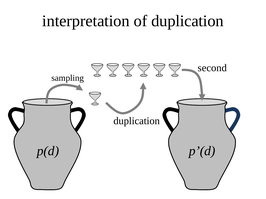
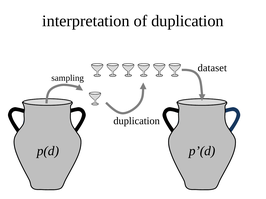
second: second -> dataset (212, 68)
